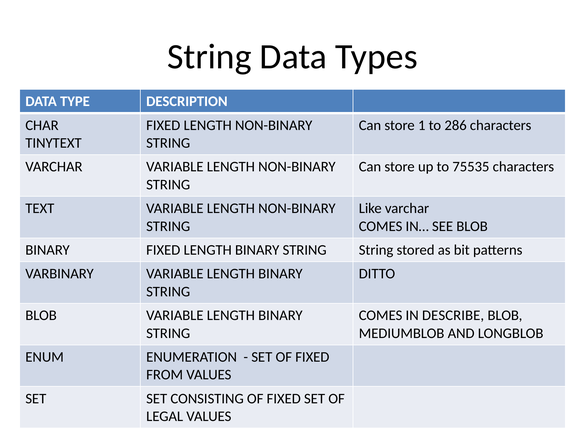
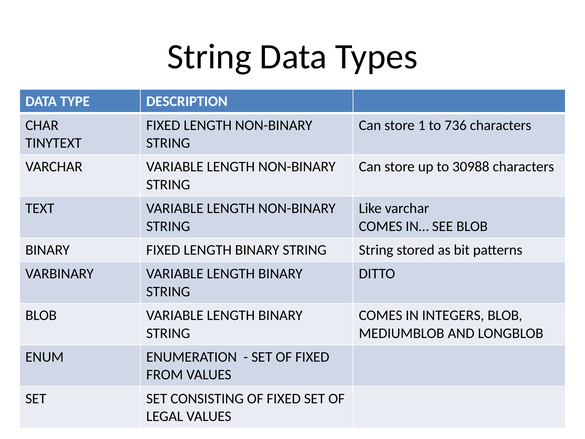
286: 286 -> 736 (456, 125)
75535: 75535 -> 30988 (471, 167)
DESCRIBE: DESCRIBE -> INTEGERS (453, 315)
